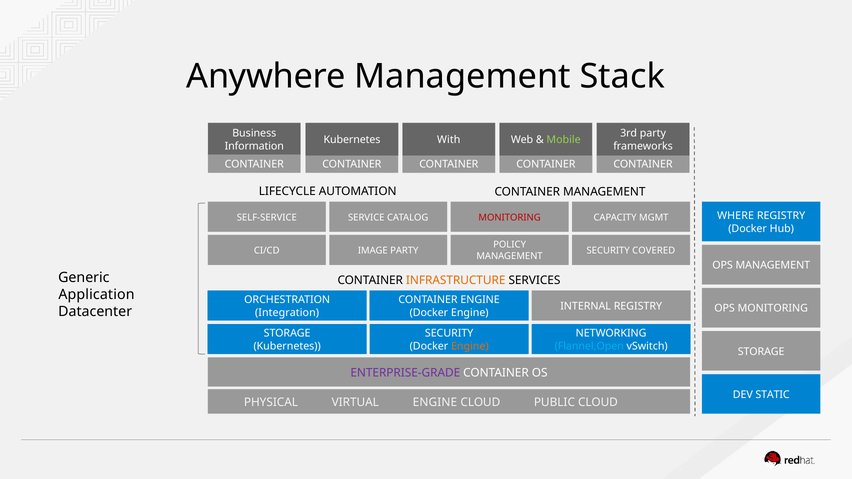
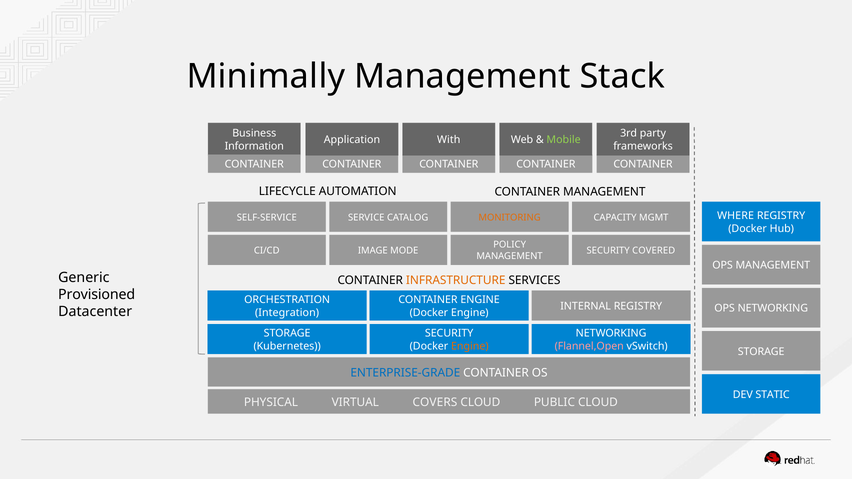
Anywhere: Anywhere -> Minimally (266, 76)
Kubernetes: Kubernetes -> Application (352, 140)
MONITORING colour: red -> orange (510, 218)
IMAGE PARTY: PARTY -> MODE (404, 251)
Application: Application -> Provisioned (97, 295)
OPS MONITORING: MONITORING -> NETWORKING (773, 309)
Flannel,Open colour: light blue -> pink (589, 346)
ENTERPRISE-GRADE colour: purple -> blue (405, 373)
VIRTUAL ENGINE: ENGINE -> COVERS (435, 403)
